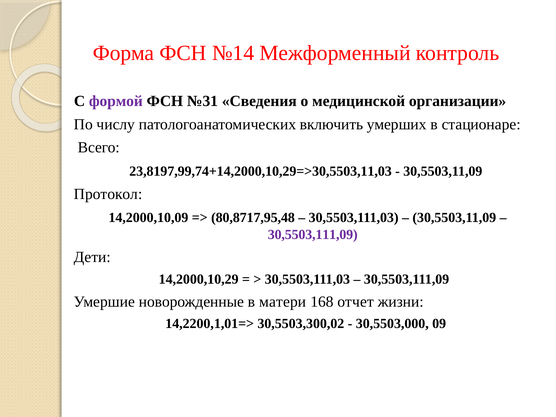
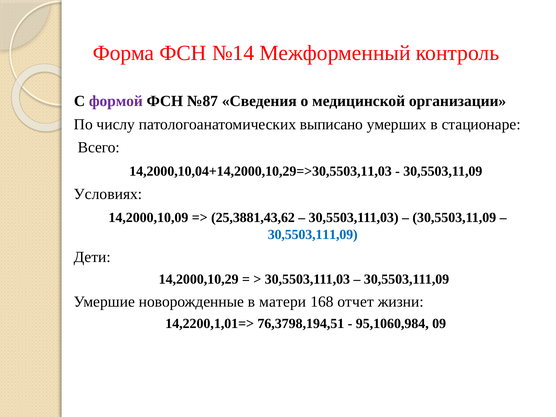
№31: №31 -> №87 (202, 101)
включить: включить -> выписано (331, 124)
23,8197,99,74+14,2000,10,29=>30,5503,11,03: 23,8197,99,74+14,2000,10,29=>30,5503,11,03 -> 14,2000,10,04+14,2000,10,29=>30,5503,11,03 (261, 171)
Протокол: Протокол -> Условиях (108, 194)
80,8717,95,48: 80,8717,95,48 -> 25,3881,43,62 (253, 218)
30,5503,111,09 colour: purple -> blue (313, 235)
30,5503,300,02: 30,5503,300,02 -> 76,3798,194,51 (301, 324)
30,5503,000: 30,5503,000 -> 95,1060,984 (392, 324)
